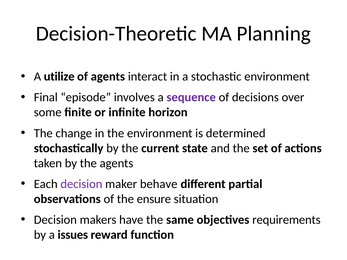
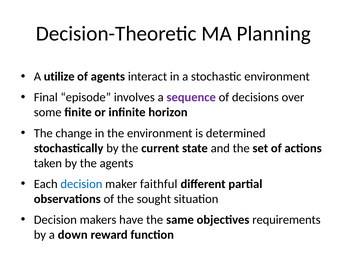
decision colour: purple -> blue (81, 184)
behave: behave -> faithful (159, 184)
ensure: ensure -> sought (154, 199)
issues: issues -> down (73, 235)
